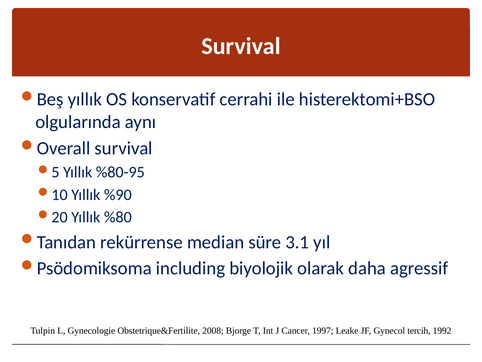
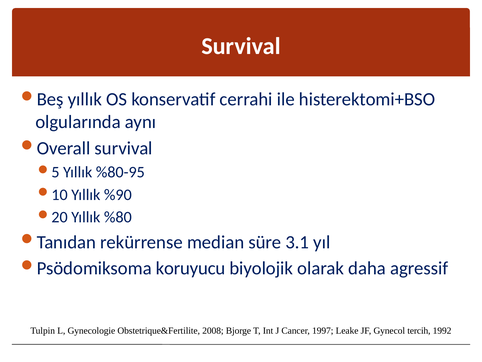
including: including -> koruyucu (191, 268)
